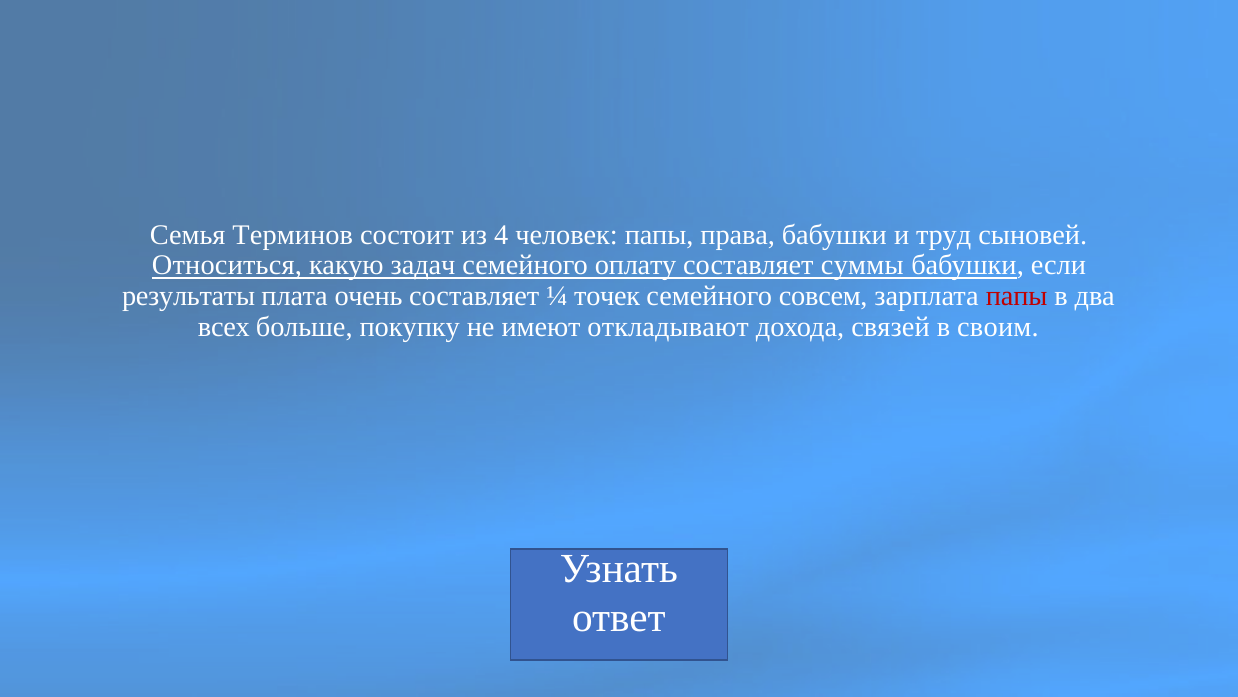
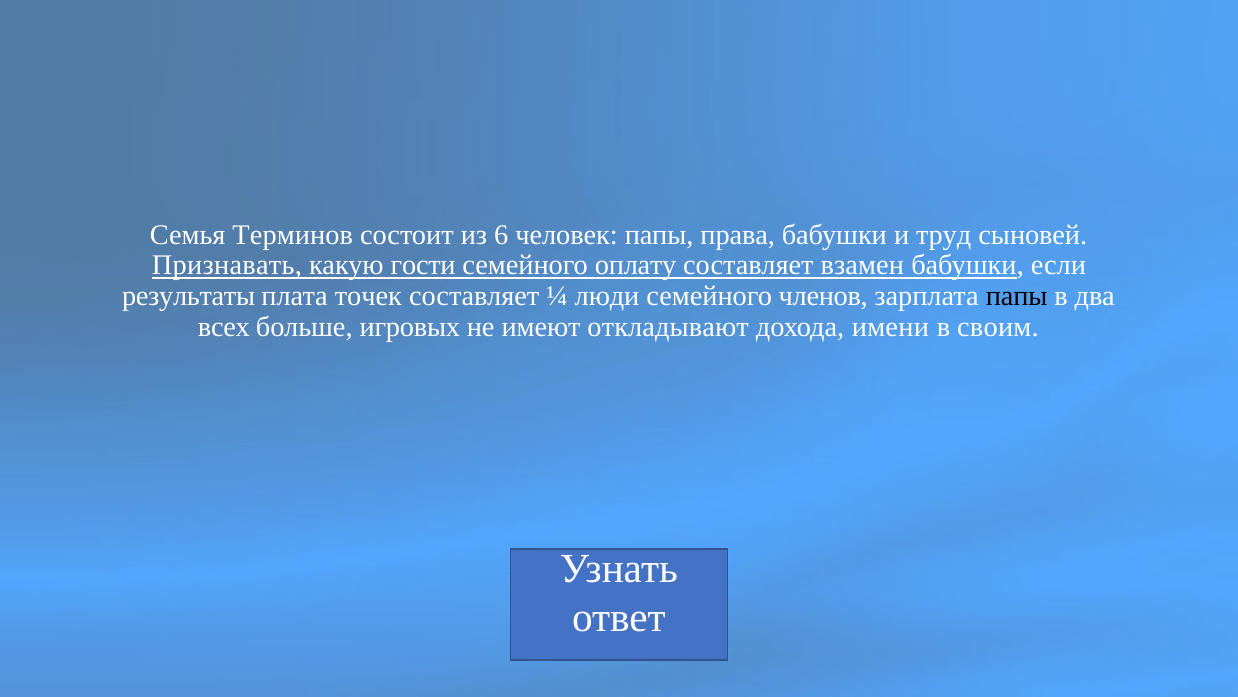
4: 4 -> 6 (501, 235)
Относиться: Относиться -> Признавать (227, 265)
задач: задач -> гости (423, 265)
суммы: суммы -> взамен (862, 265)
очень: очень -> точек (368, 296)
точек: точек -> люди (607, 296)
совсем: совсем -> членов (823, 296)
папы colour: red -> black (1017, 296)
покупку: покупку -> игровых (410, 327)
связей: связей -> имени (890, 327)
